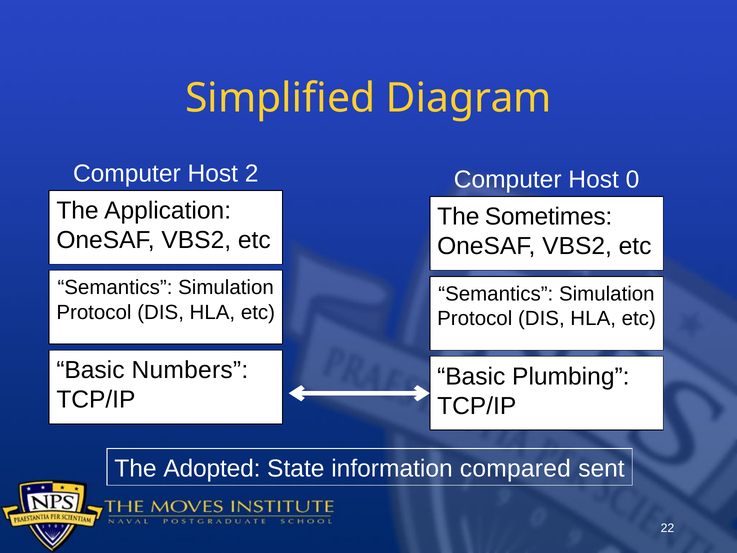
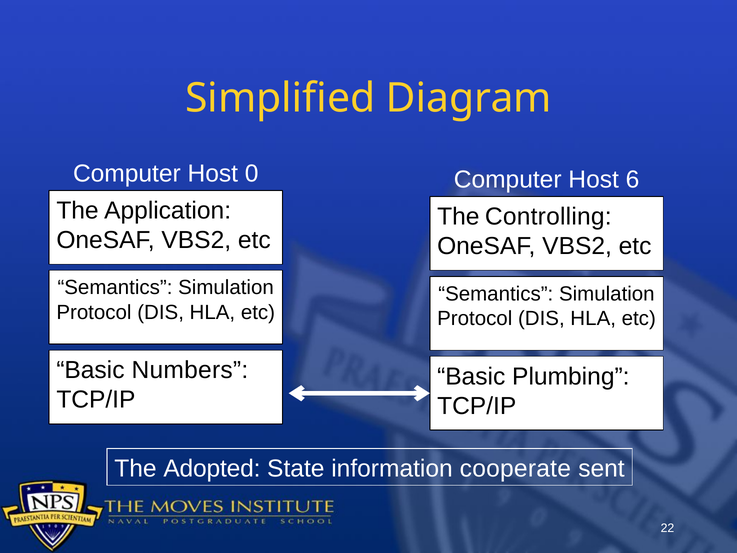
2: 2 -> 0 (252, 174)
0: 0 -> 6 (632, 180)
Sometimes: Sometimes -> Controlling (548, 217)
compared: compared -> cooperate (515, 468)
